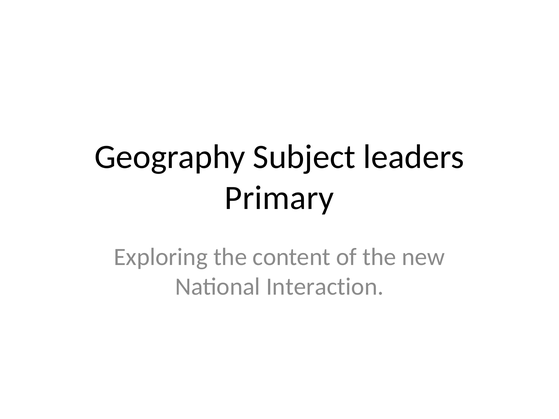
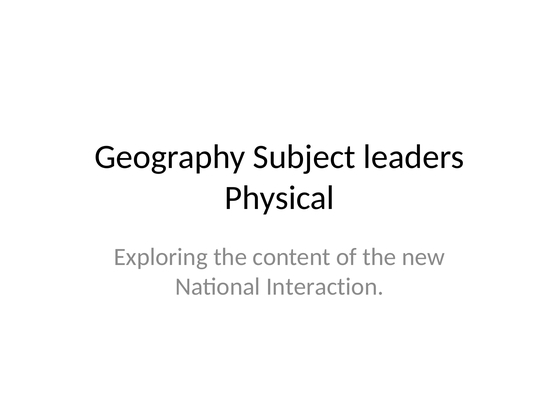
Primary: Primary -> Physical (279, 198)
